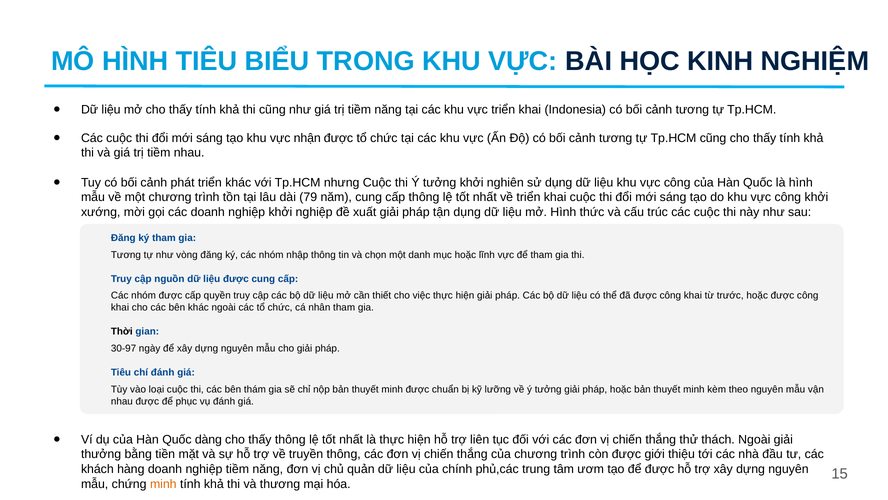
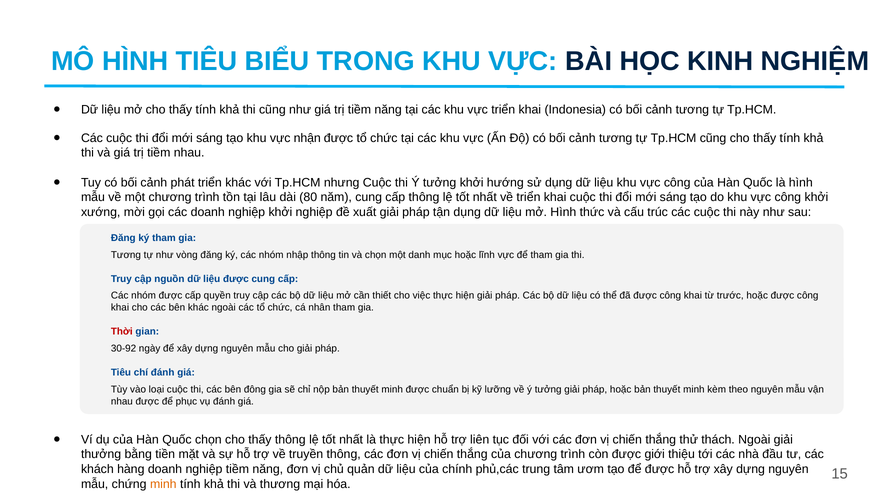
nghiên: nghiên -> hướng (505, 182)
79: 79 -> 80 (308, 197)
Thời colour: black -> red (122, 331)
30-97: 30-97 -> 30-92 (124, 348)
thám: thám -> đông (255, 389)
Quốc dàng: dàng -> chọn (208, 439)
